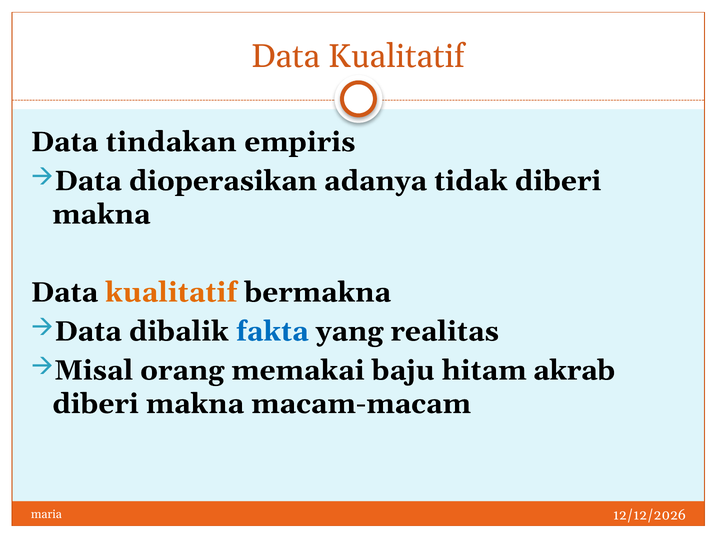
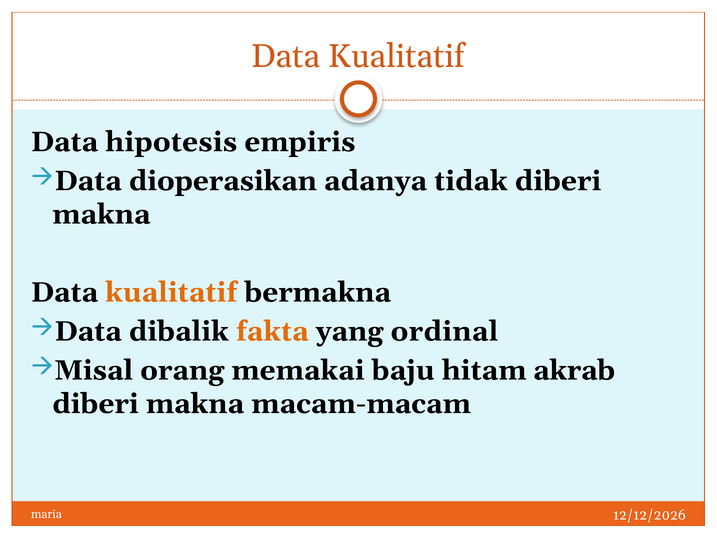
tindakan: tindakan -> hipotesis (171, 142)
fakta colour: blue -> orange (272, 331)
realitas: realitas -> ordinal (444, 331)
